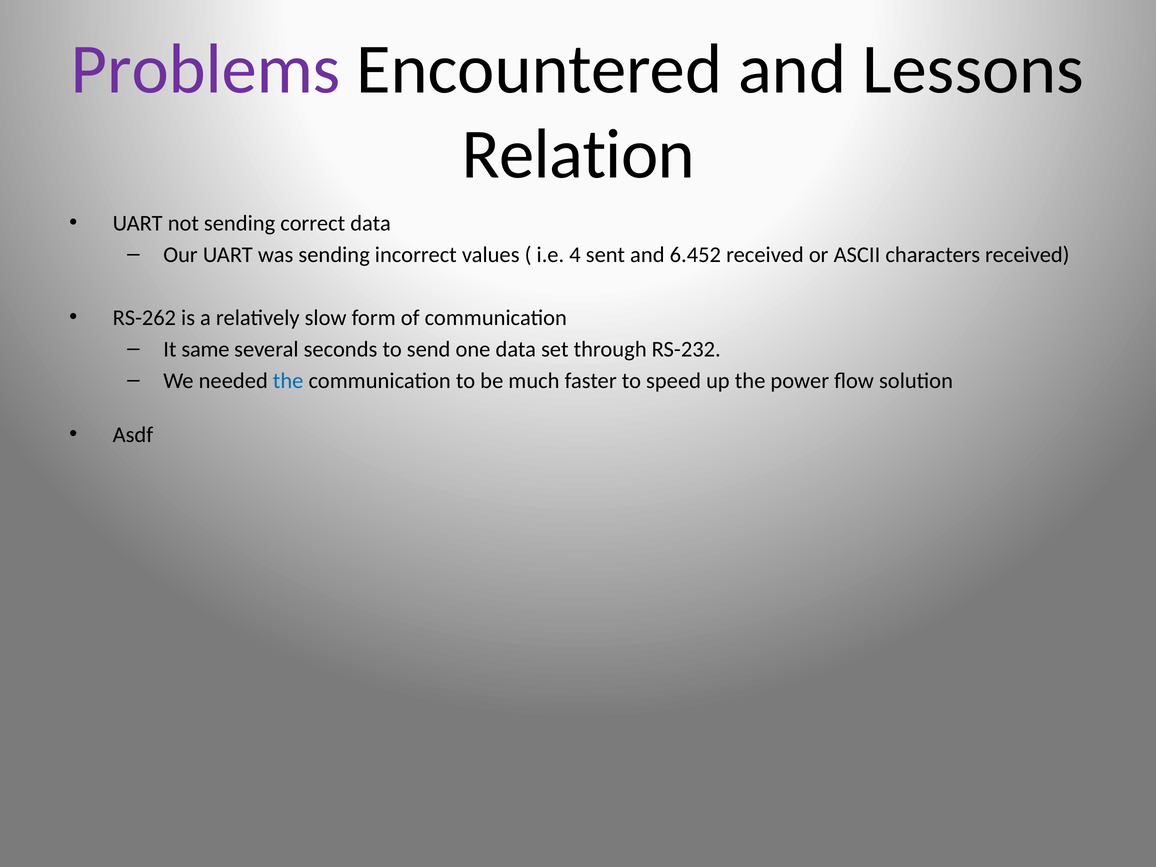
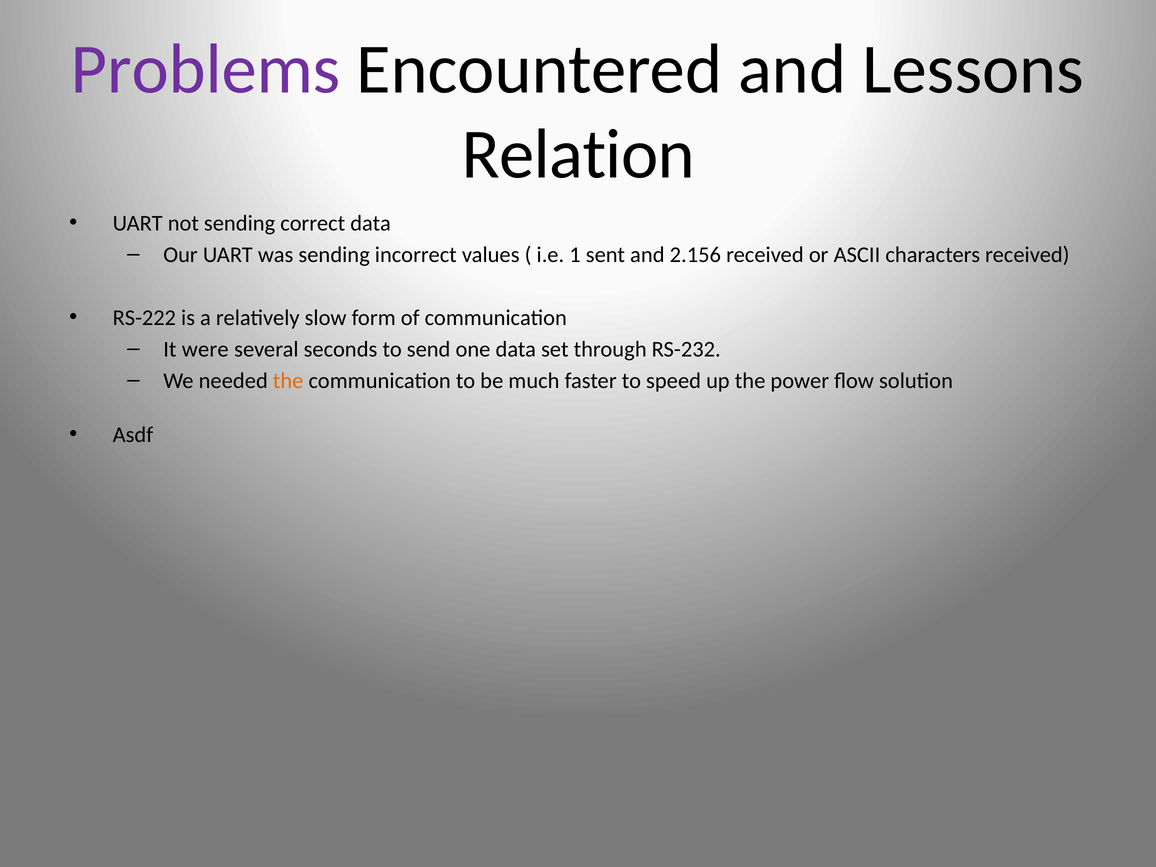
4: 4 -> 1 (575, 255)
6.452: 6.452 -> 2.156 (695, 255)
RS-262: RS-262 -> RS-222 (144, 318)
same: same -> were (205, 349)
the colour: blue -> orange (288, 381)
